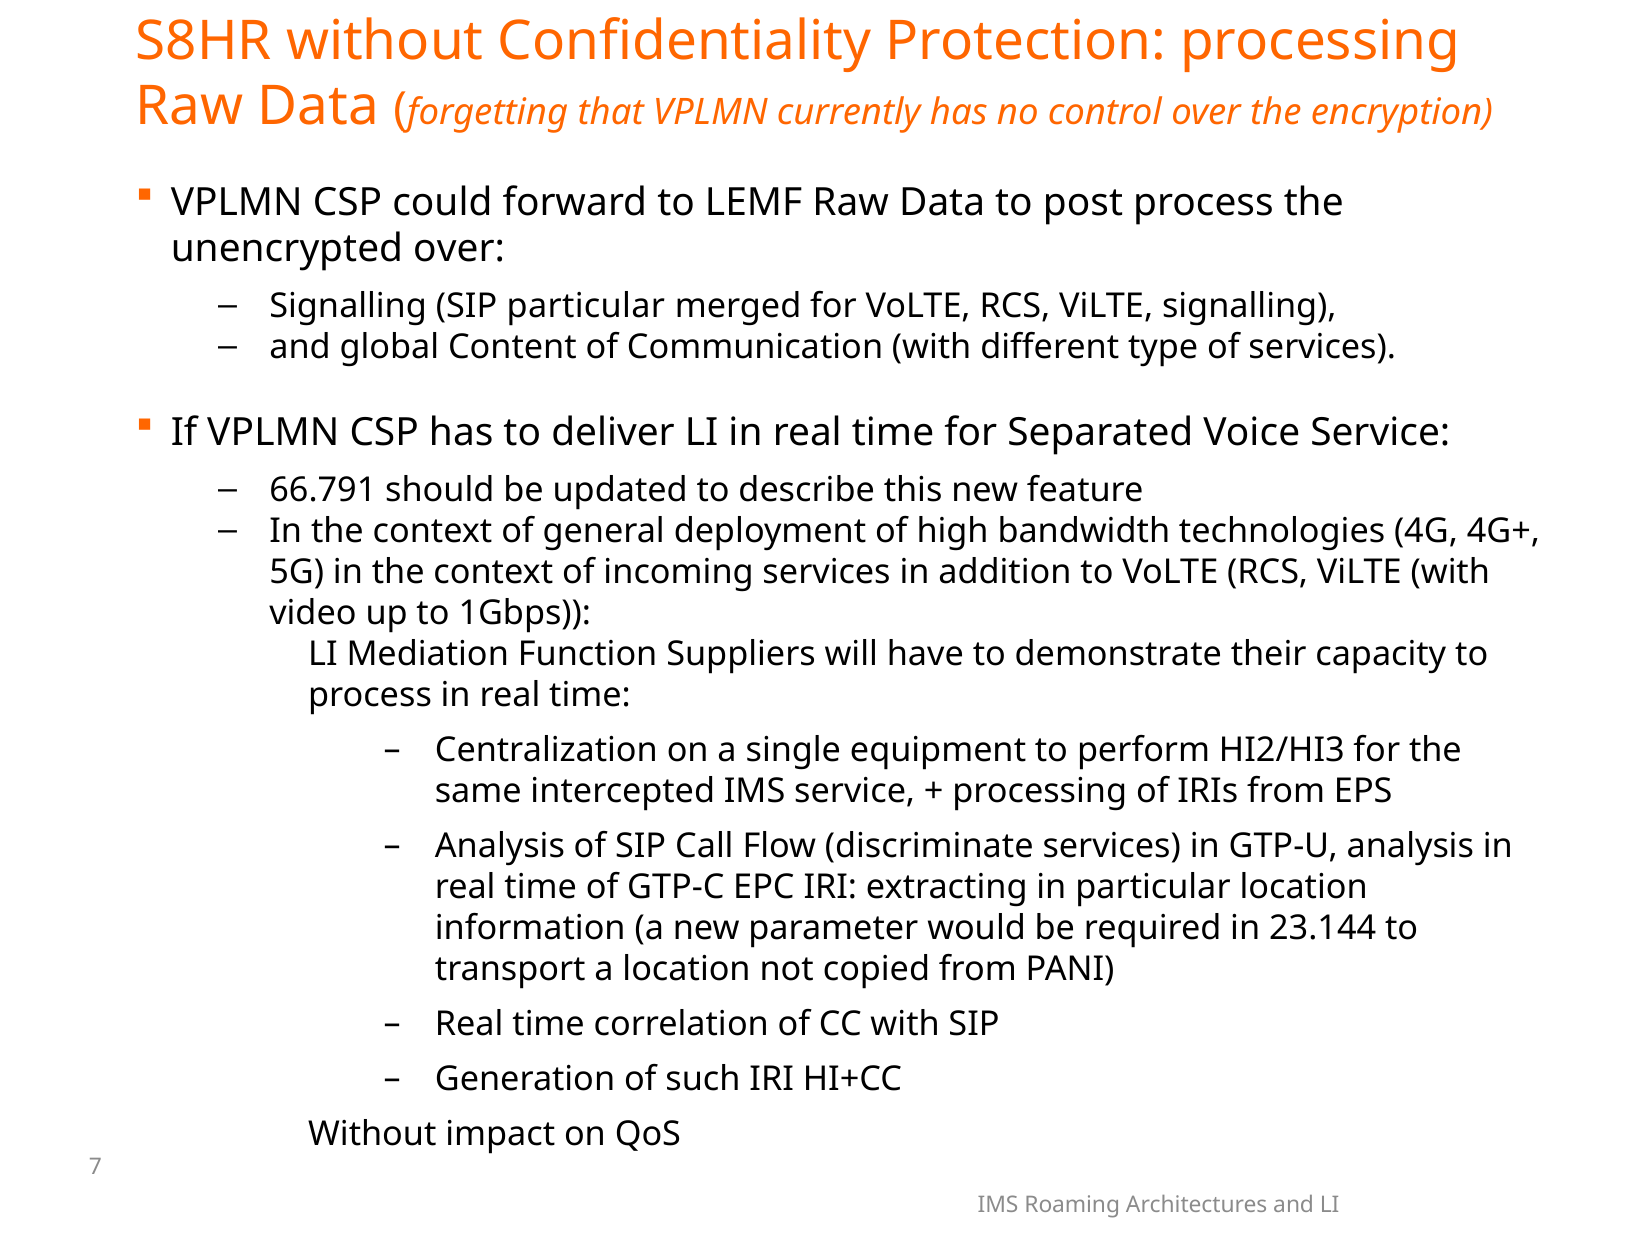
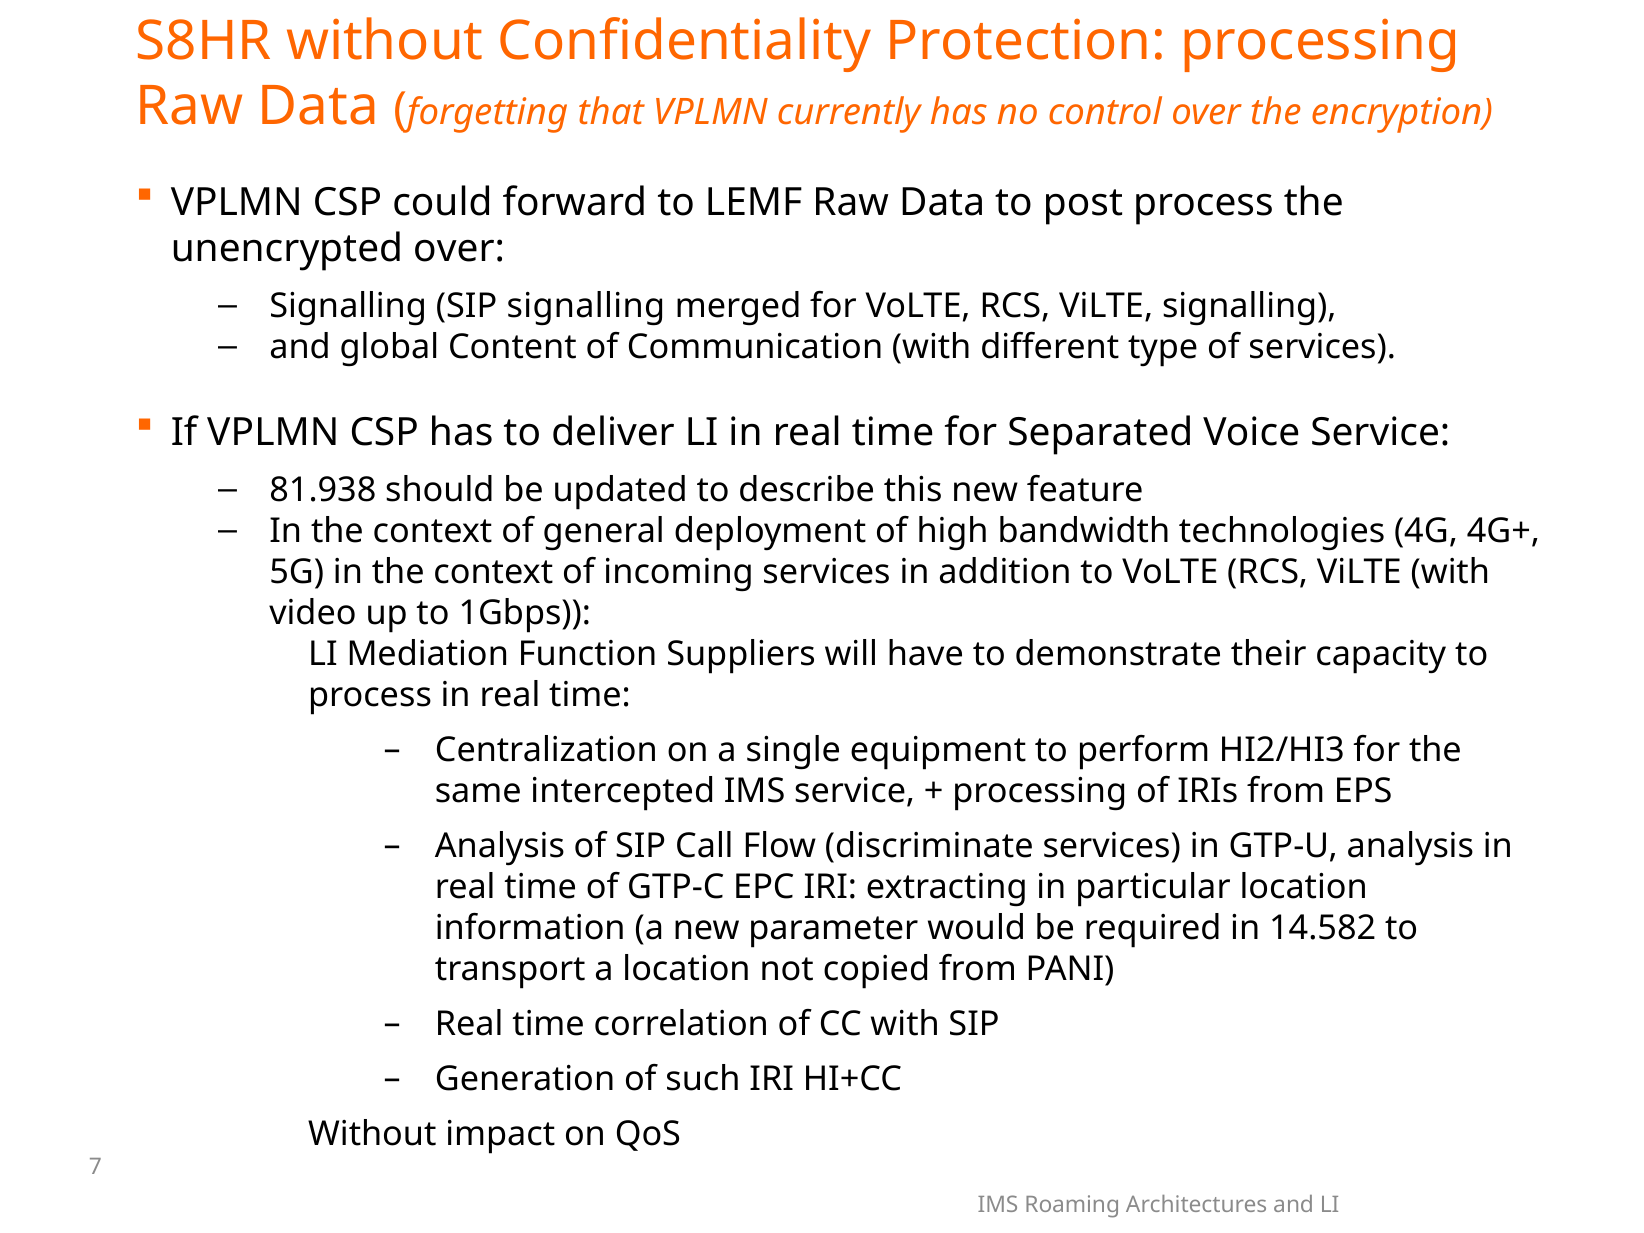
SIP particular: particular -> signalling (586, 306)
66.791: 66.791 -> 81.938 (323, 490)
23.144: 23.144 -> 14.582 (1323, 928)
